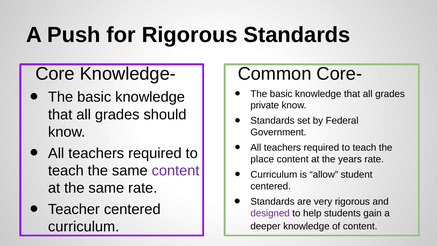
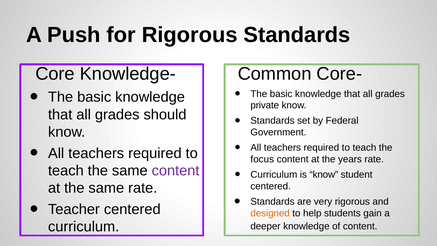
place: place -> focus (262, 159)
is allow: allow -> know (324, 175)
designed colour: purple -> orange (270, 213)
